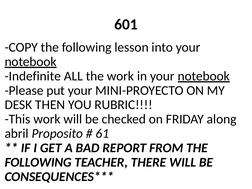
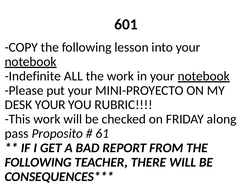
DESK THEN: THEN -> YOUR (50, 105)
abril: abril -> pass (17, 134)
